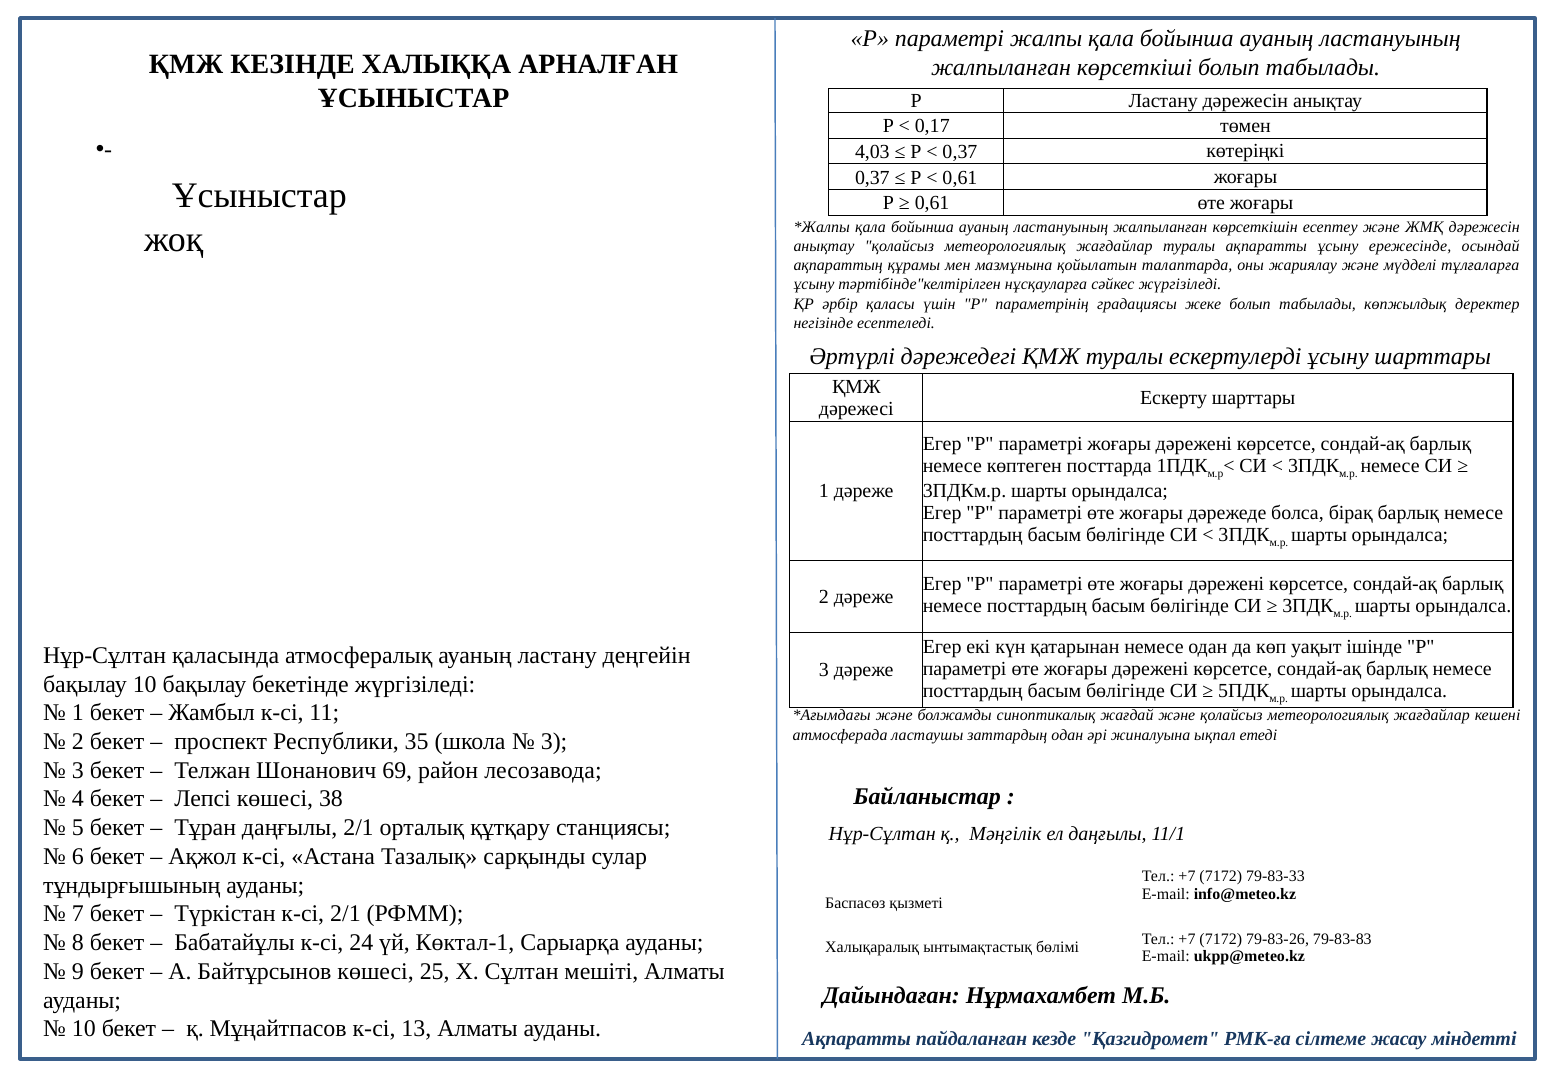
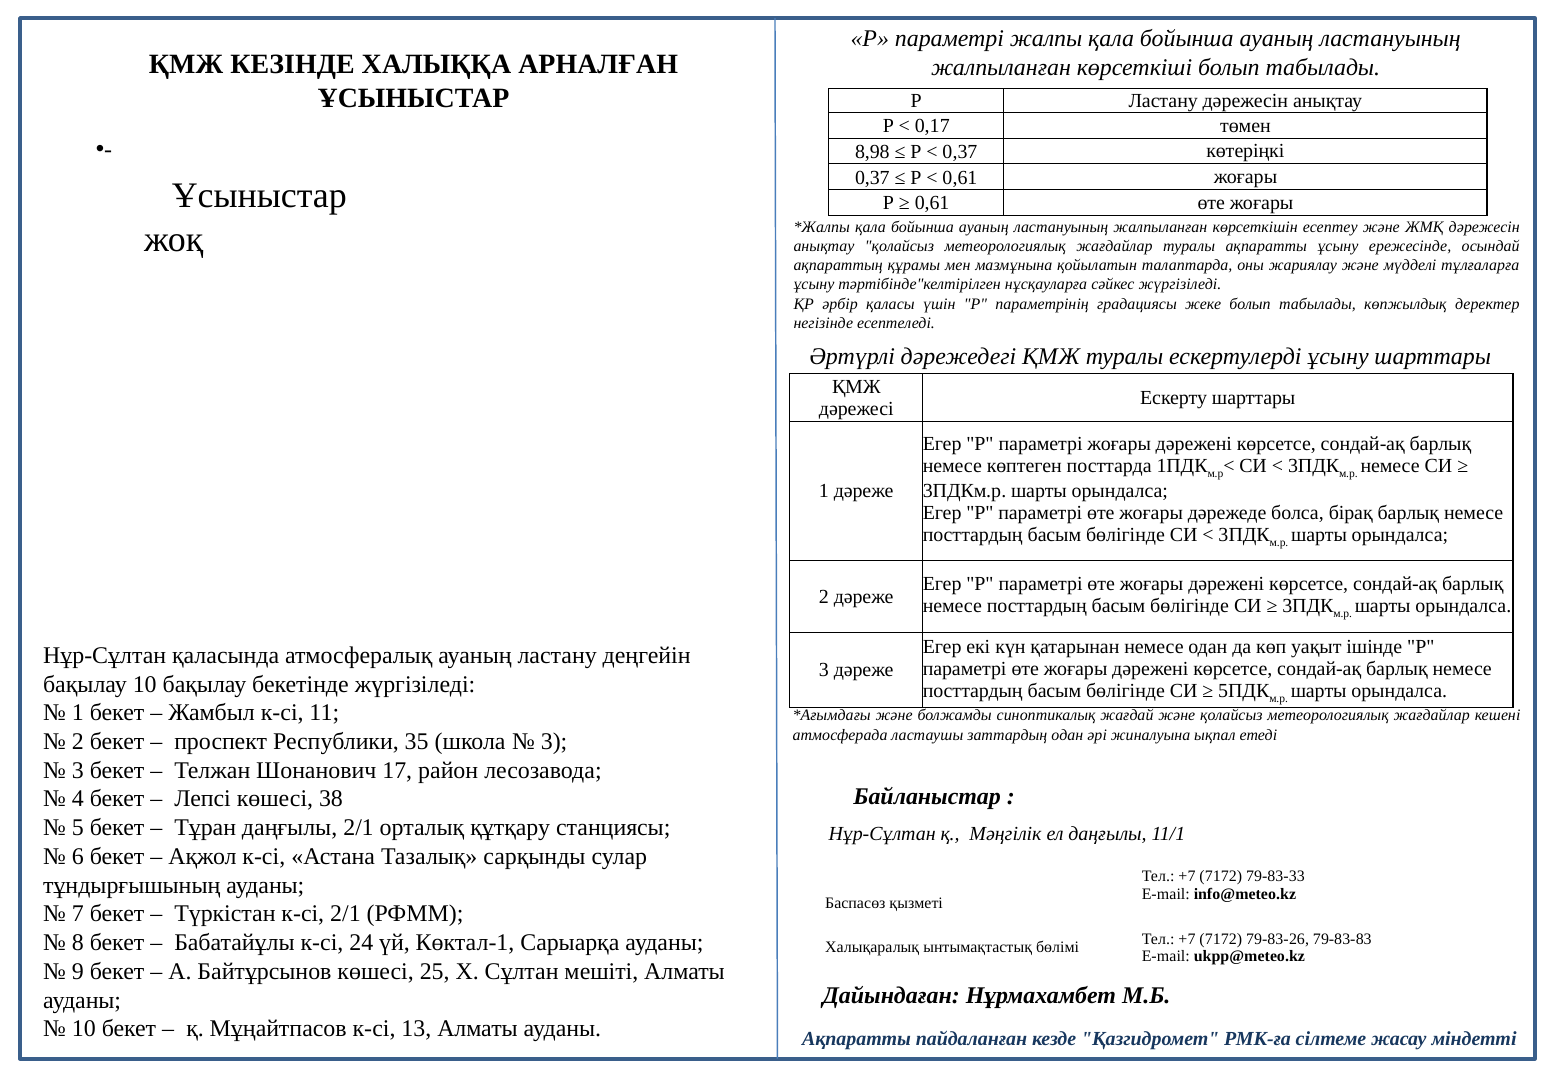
4,03: 4,03 -> 8,98 (872, 152)
69: 69 -> 17 (397, 770)
